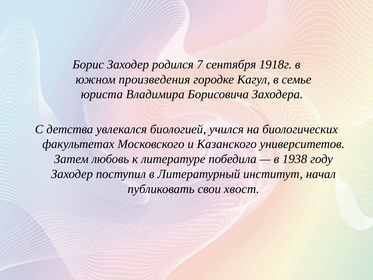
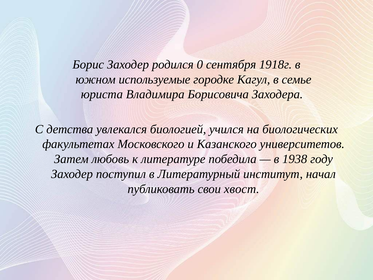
7: 7 -> 0 (200, 64)
произведения: произведения -> используемые (155, 79)
